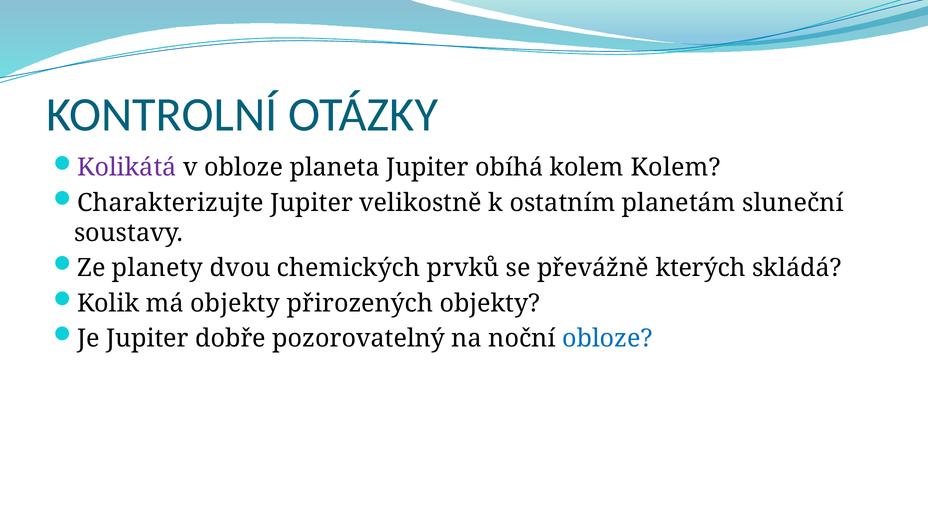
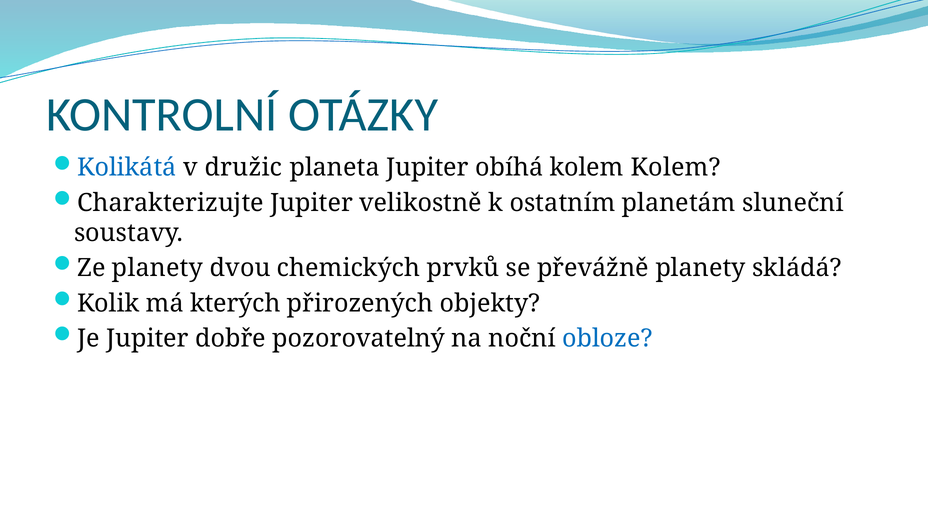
Kolikátá colour: purple -> blue (127, 168)
v obloze: obloze -> družic (243, 168)
převážně kterých: kterých -> planety (701, 268)
má objekty: objekty -> kterých (235, 303)
